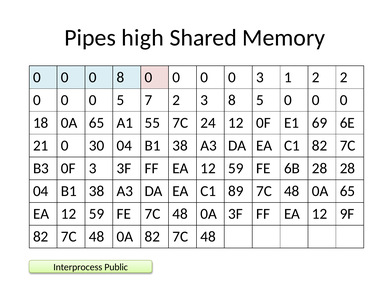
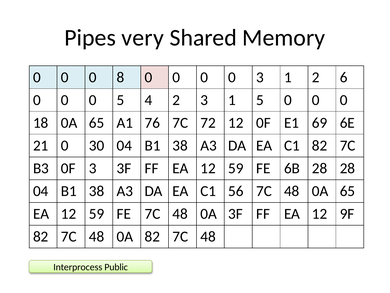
high: high -> very (143, 38)
2 2: 2 -> 6 (344, 77)
7: 7 -> 4 (148, 100)
2 3 8: 8 -> 1 (232, 100)
55: 55 -> 76 (152, 123)
24: 24 -> 72 (208, 123)
89: 89 -> 56 (236, 191)
